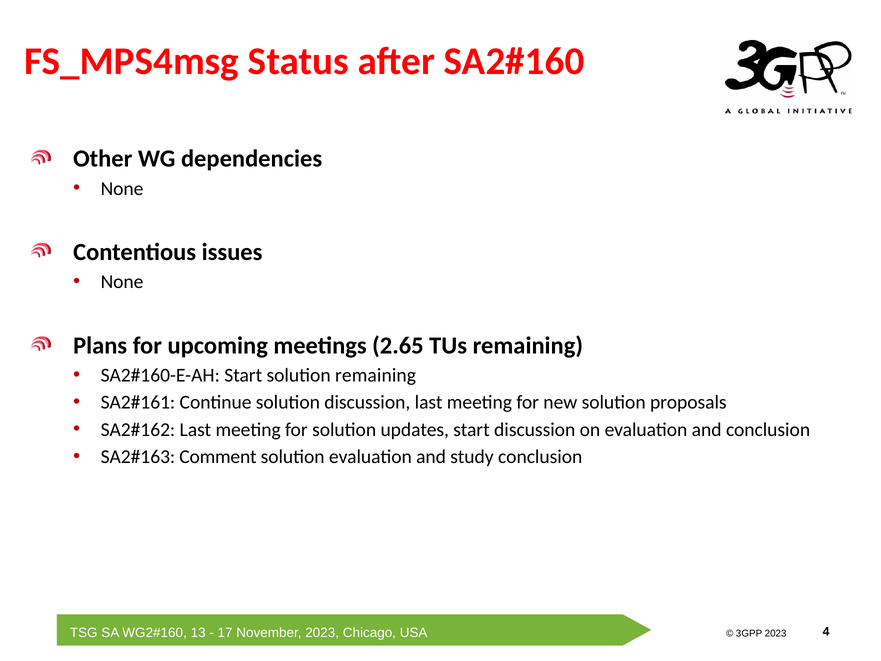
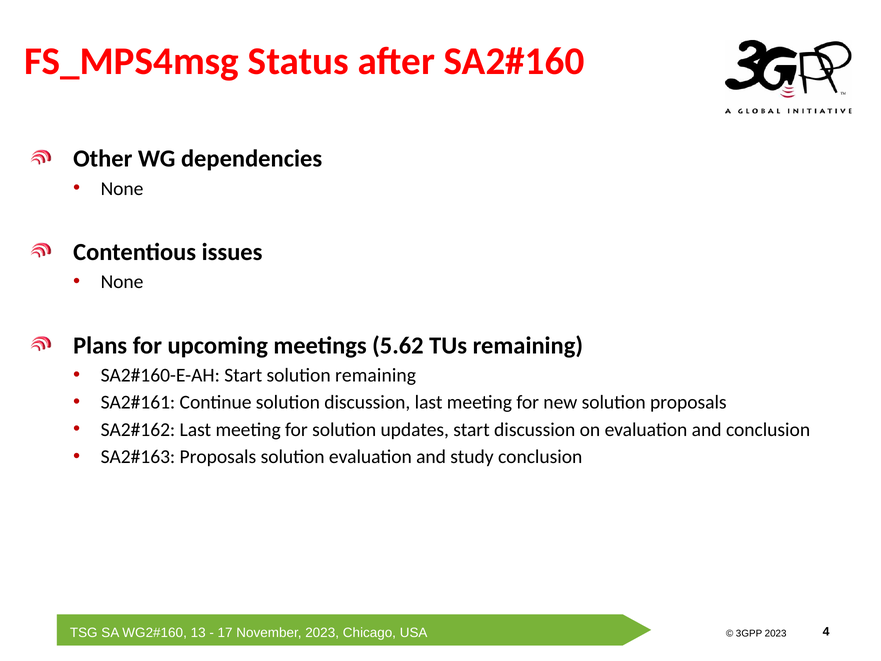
2.65: 2.65 -> 5.62 (398, 345)
Comment: Comment -> Proposals (218, 457)
